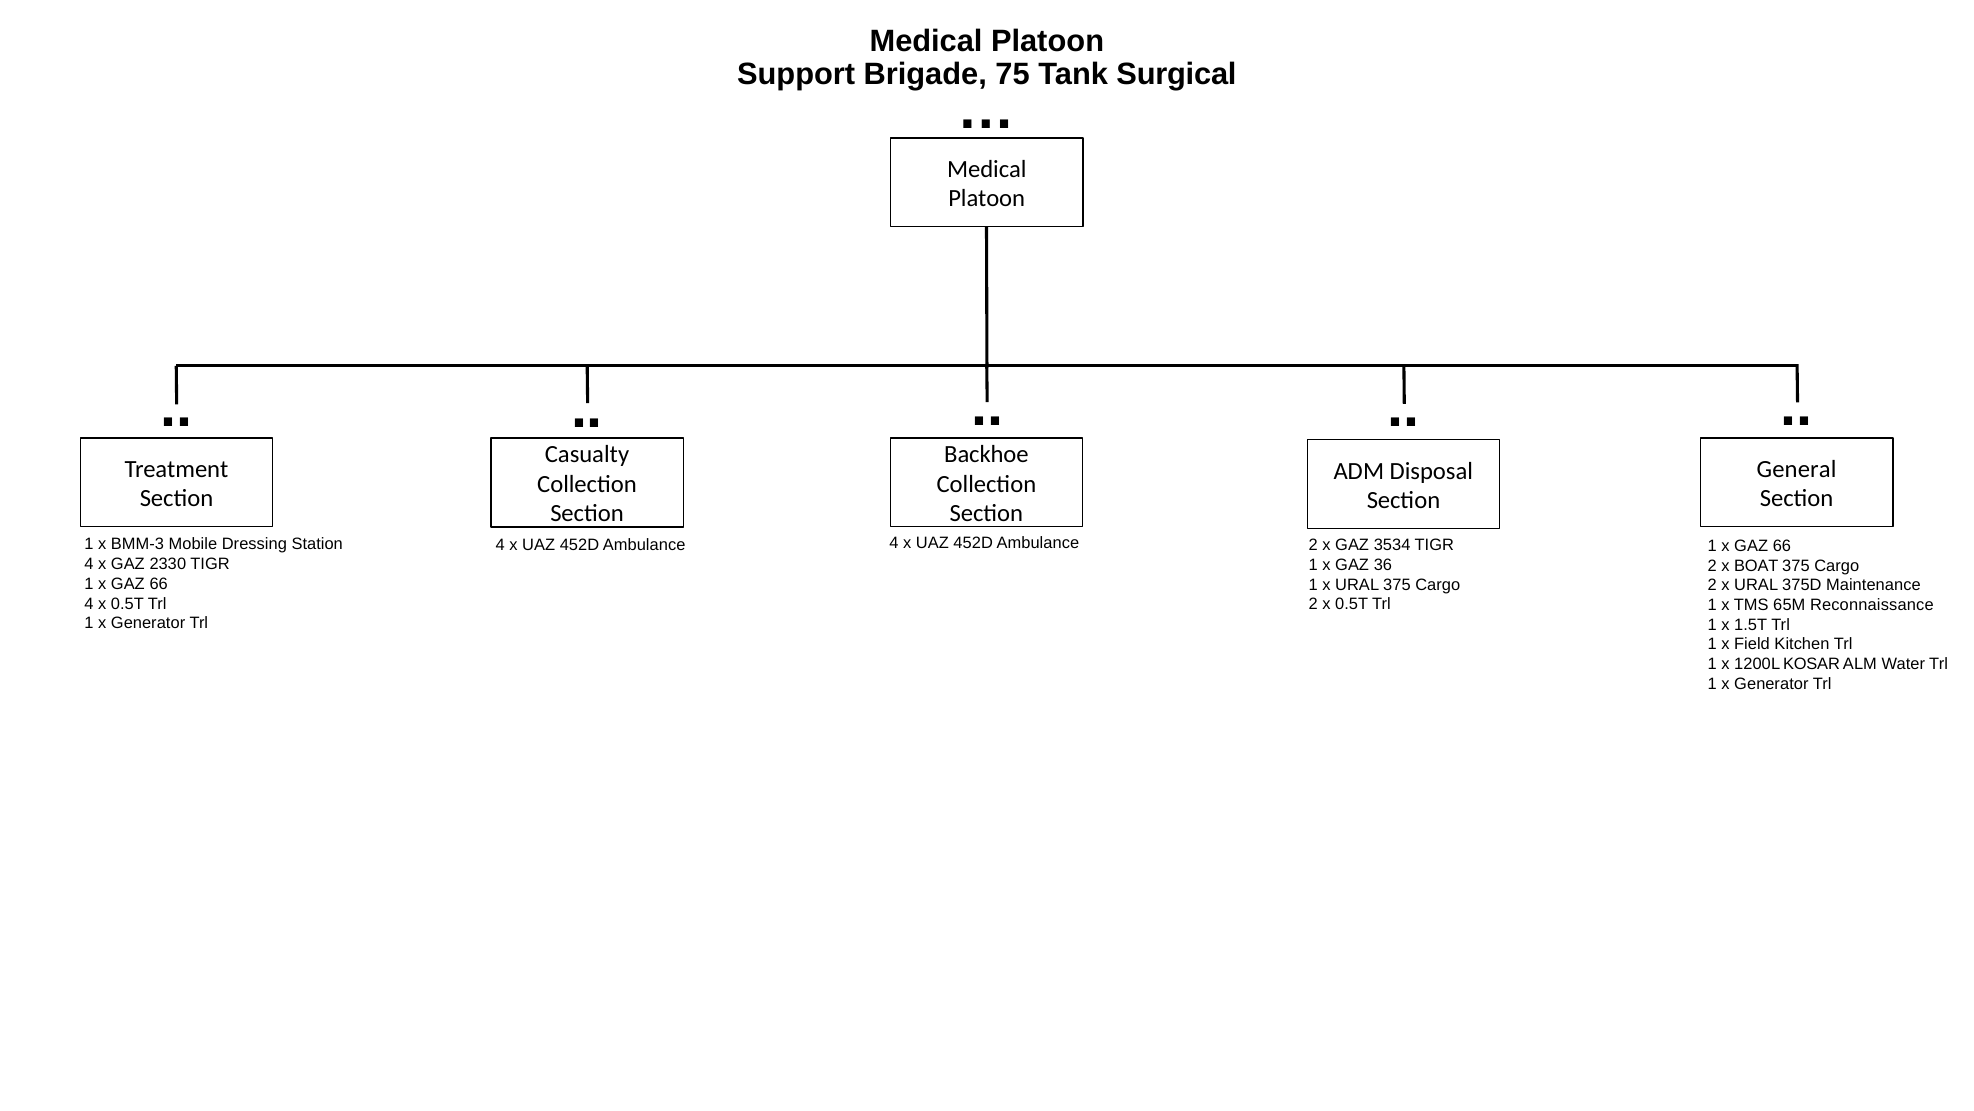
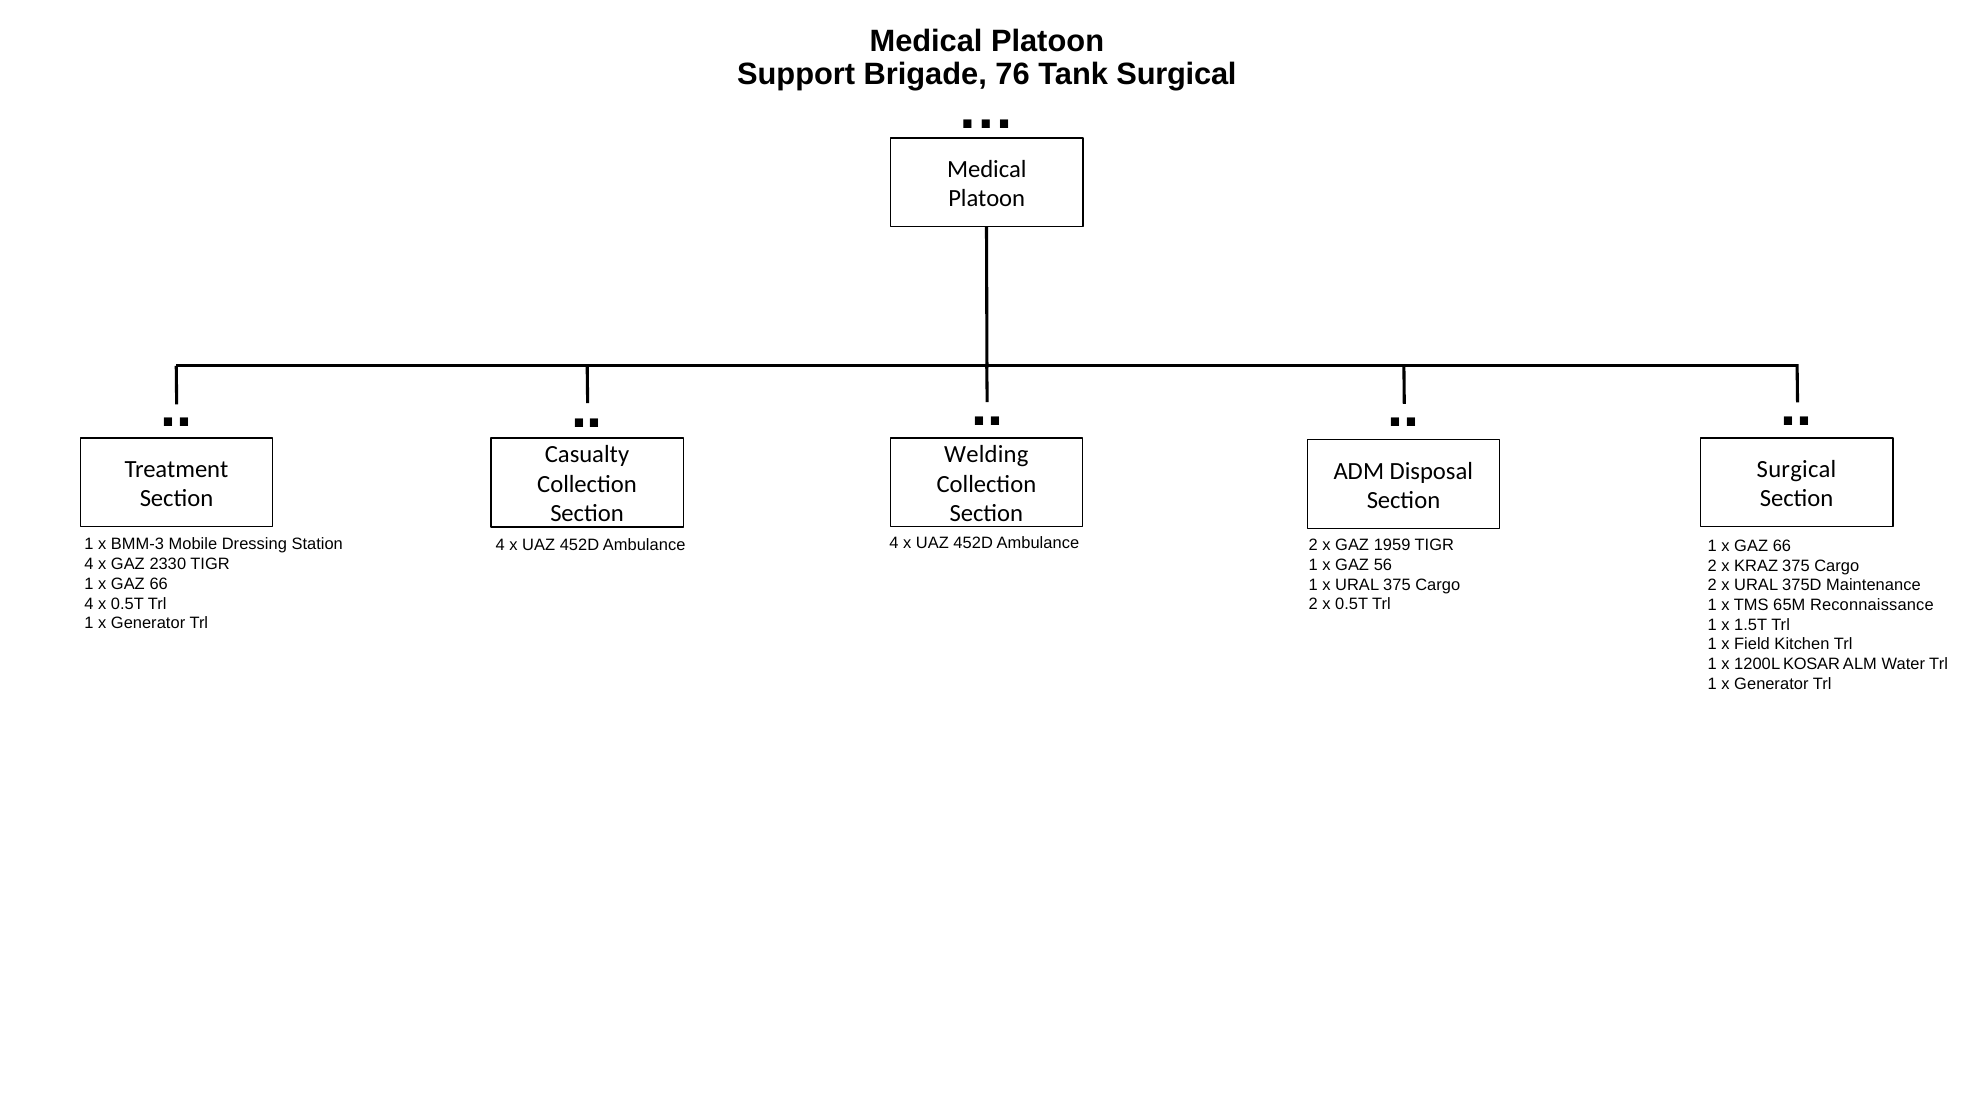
75: 75 -> 76 (1013, 75)
Backhoe: Backhoe -> Welding (986, 454)
General: General -> Surgical (1797, 469)
3534: 3534 -> 1959 (1392, 545)
36: 36 -> 56 (1383, 565)
BOAT: BOAT -> KRAZ (1756, 565)
